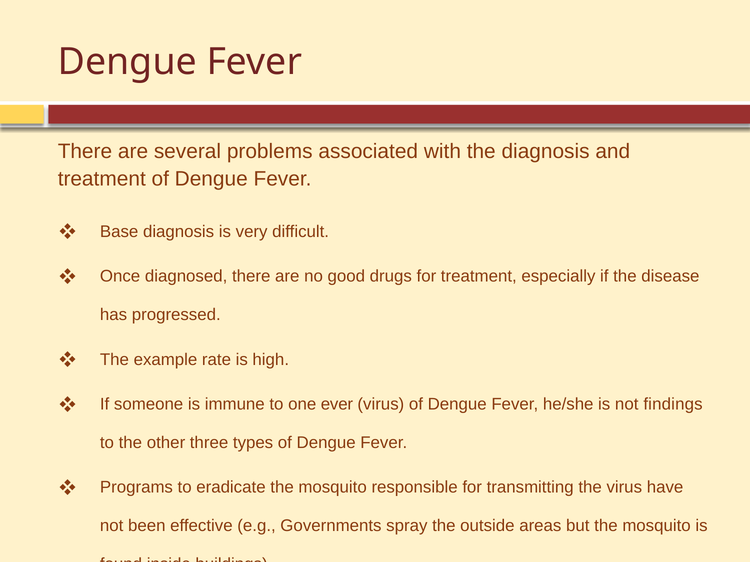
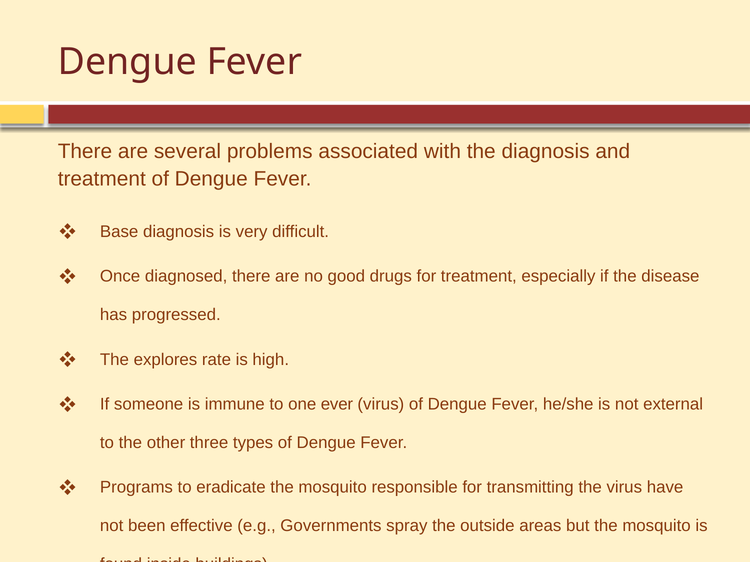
example: example -> explores (165, 360)
findings: findings -> external (673, 405)
